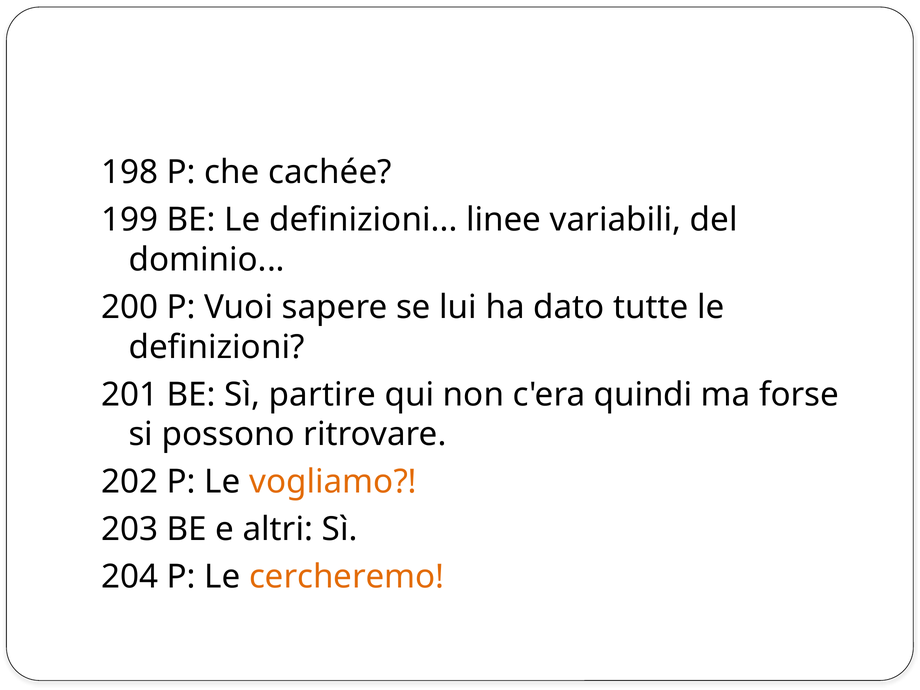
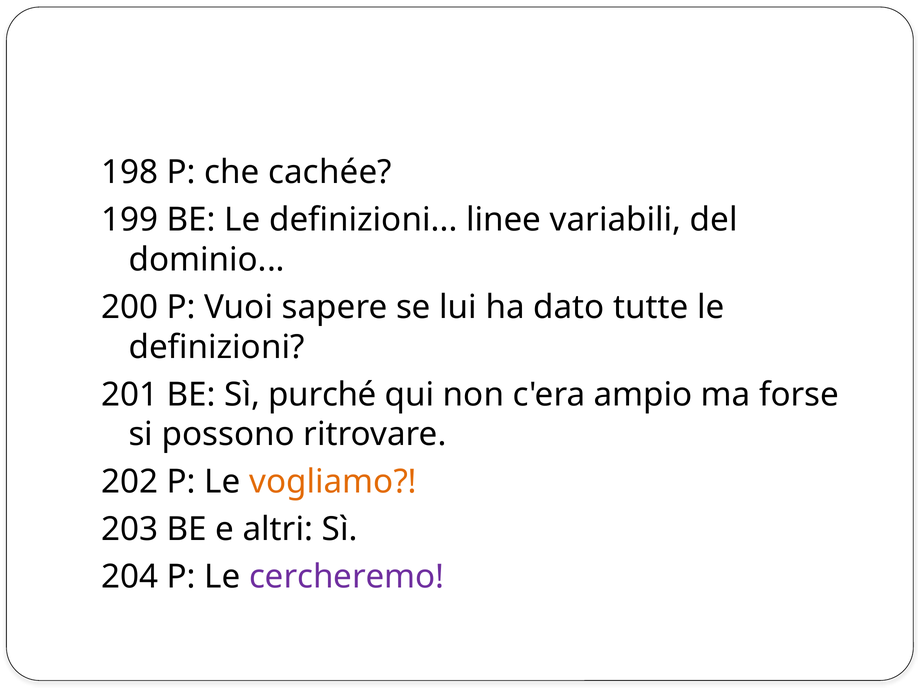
partire: partire -> purché (322, 395)
quindi: quindi -> ampio (643, 395)
cercheremo colour: orange -> purple (347, 577)
